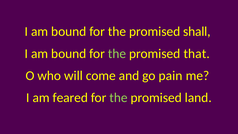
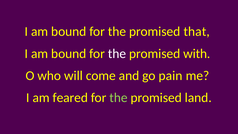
shall: shall -> that (197, 32)
the colour: light green -> white (117, 54)
that: that -> with (197, 54)
